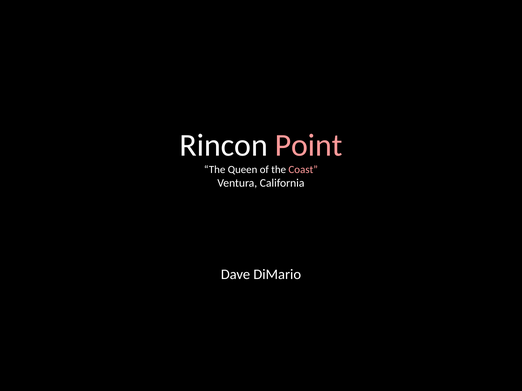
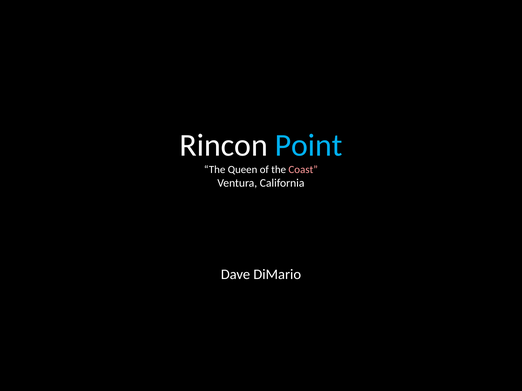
Point colour: pink -> light blue (309, 146)
